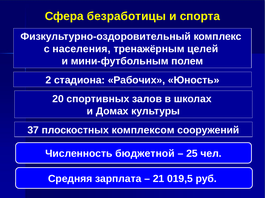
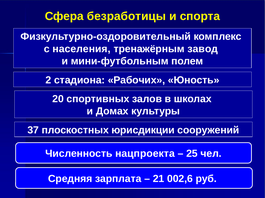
целей: целей -> завод (203, 49)
комплексом: комплексом -> юрисдикции (143, 131)
бюджетной: бюджетной -> нацпроекта (145, 154)
019,5: 019,5 -> 002,6 (180, 179)
